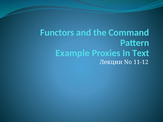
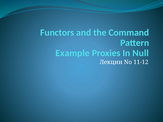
Text: Text -> Null (141, 53)
